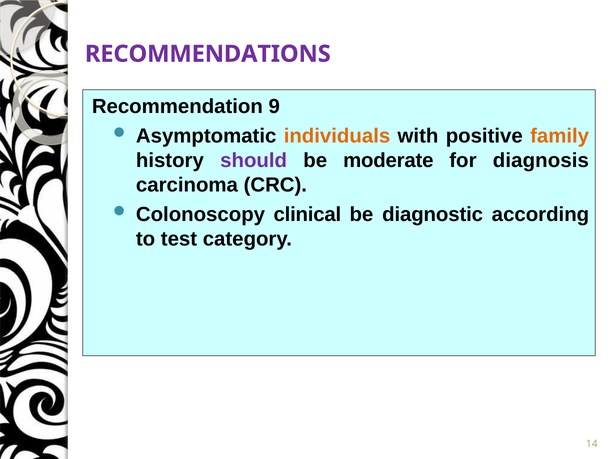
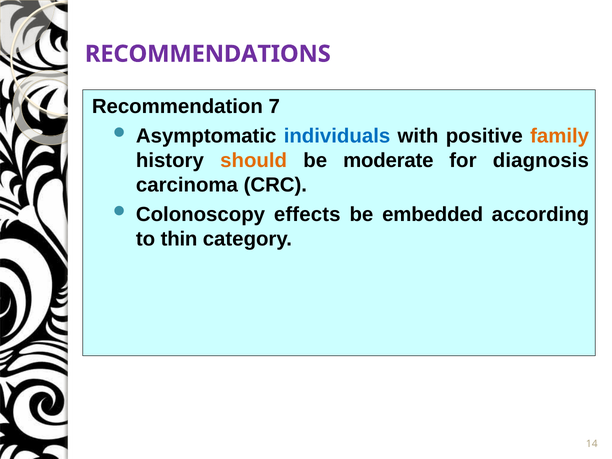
9: 9 -> 7 (274, 106)
individuals colour: orange -> blue (337, 136)
should colour: purple -> orange (254, 160)
clinical: clinical -> effects (307, 214)
diagnostic: diagnostic -> embedded (433, 214)
test: test -> thin (179, 239)
